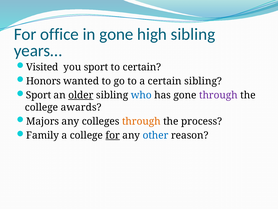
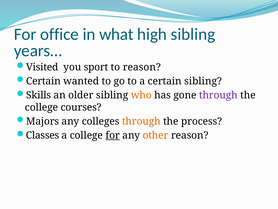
in gone: gone -> what (116, 34)
to certain: certain -> reason (142, 67)
Honors: Honors -> Certain (43, 81)
Sport: Sport -> Skills (39, 95)
older underline: present -> none (81, 95)
who colour: blue -> orange (141, 95)
awards: awards -> courses (81, 107)
Family: Family -> Classes (43, 135)
other colour: blue -> orange (156, 135)
